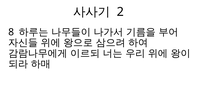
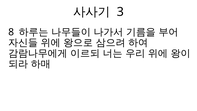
2: 2 -> 3 (120, 12)
